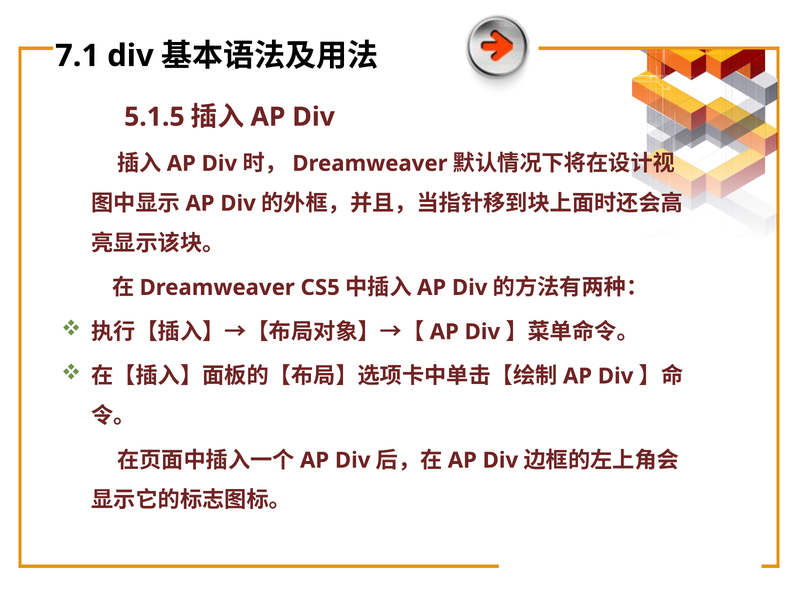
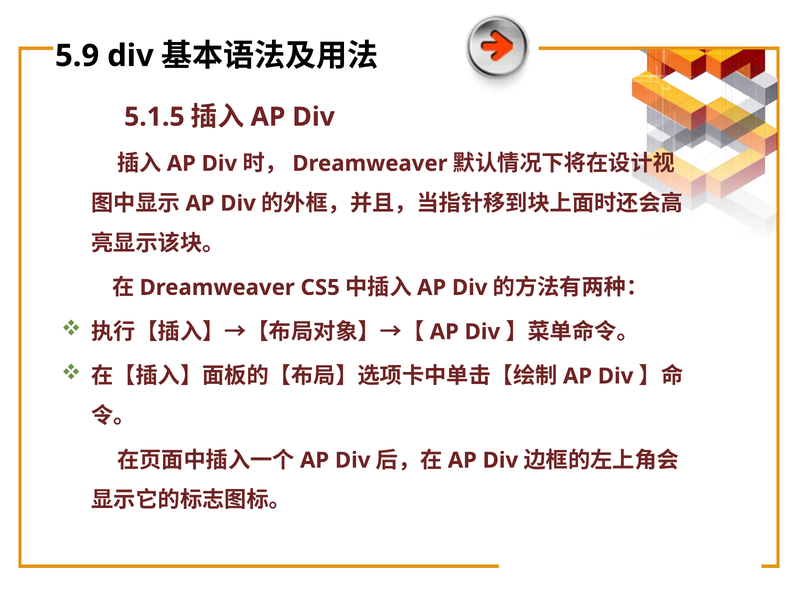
7.1: 7.1 -> 5.9 (77, 56)
